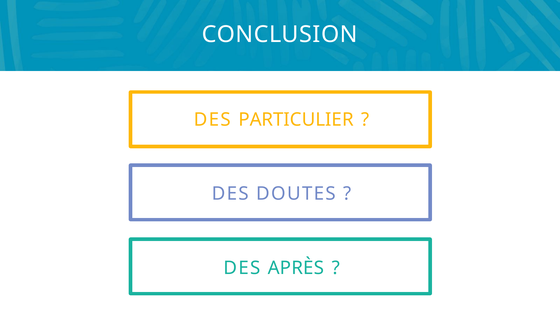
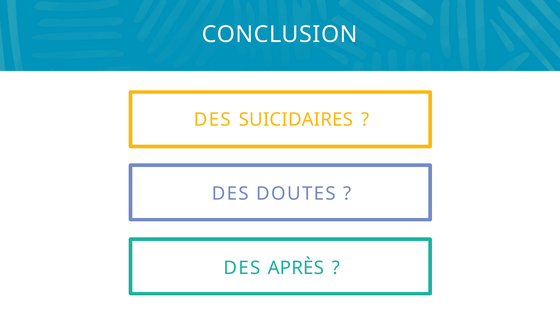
PARTICULIER: PARTICULIER -> SUICIDAIRES (296, 120)
